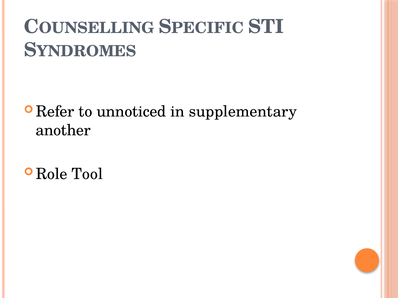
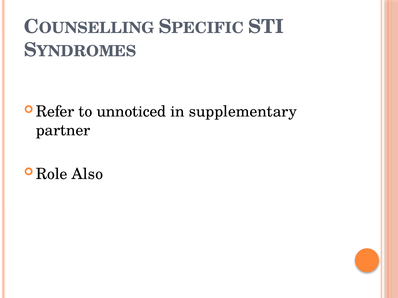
another: another -> partner (63, 130)
Tool: Tool -> Also (87, 174)
